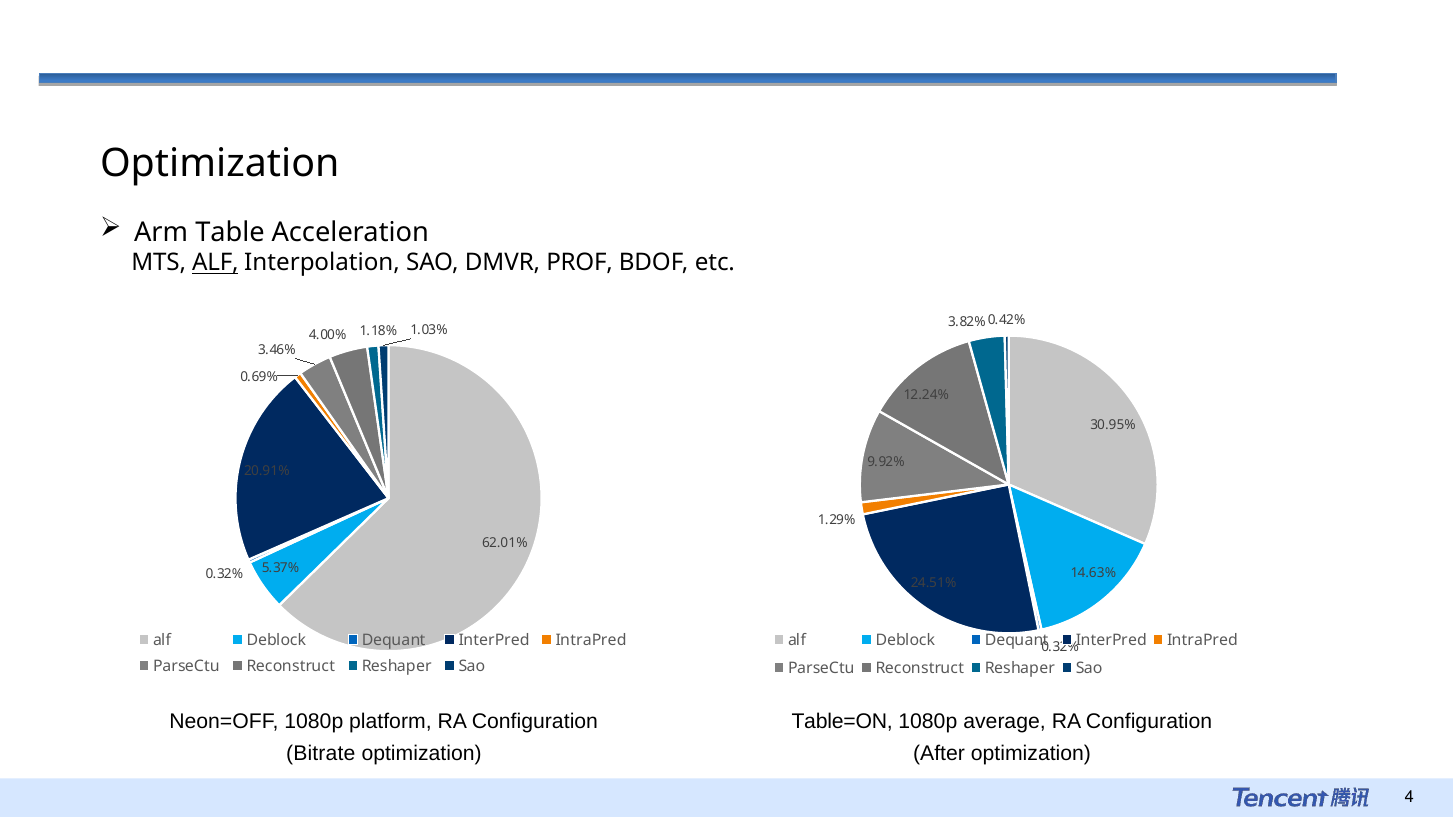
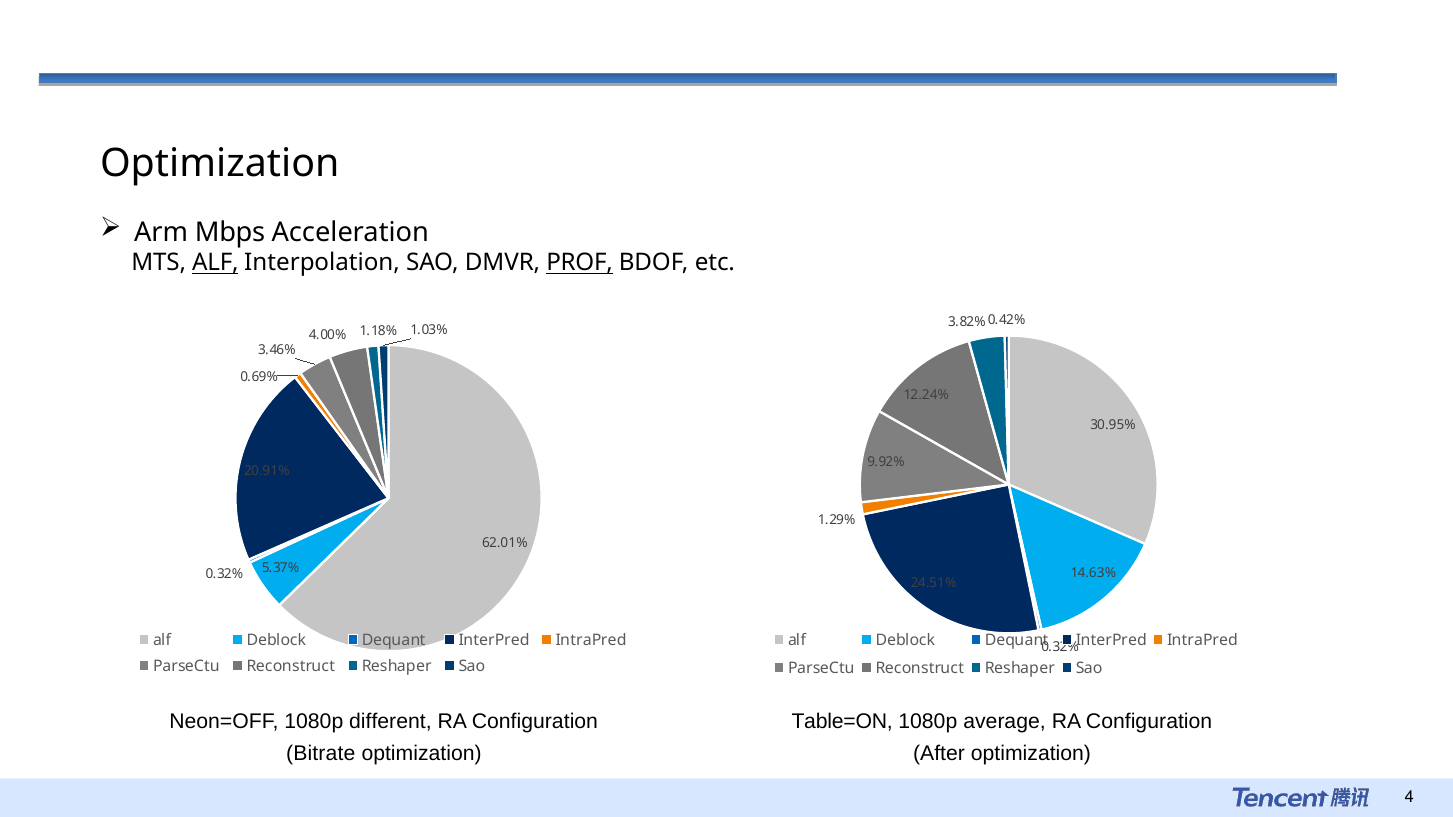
Table: Table -> Mbps (230, 232)
PROF underline: none -> present (580, 263)
platform: platform -> different (390, 722)
